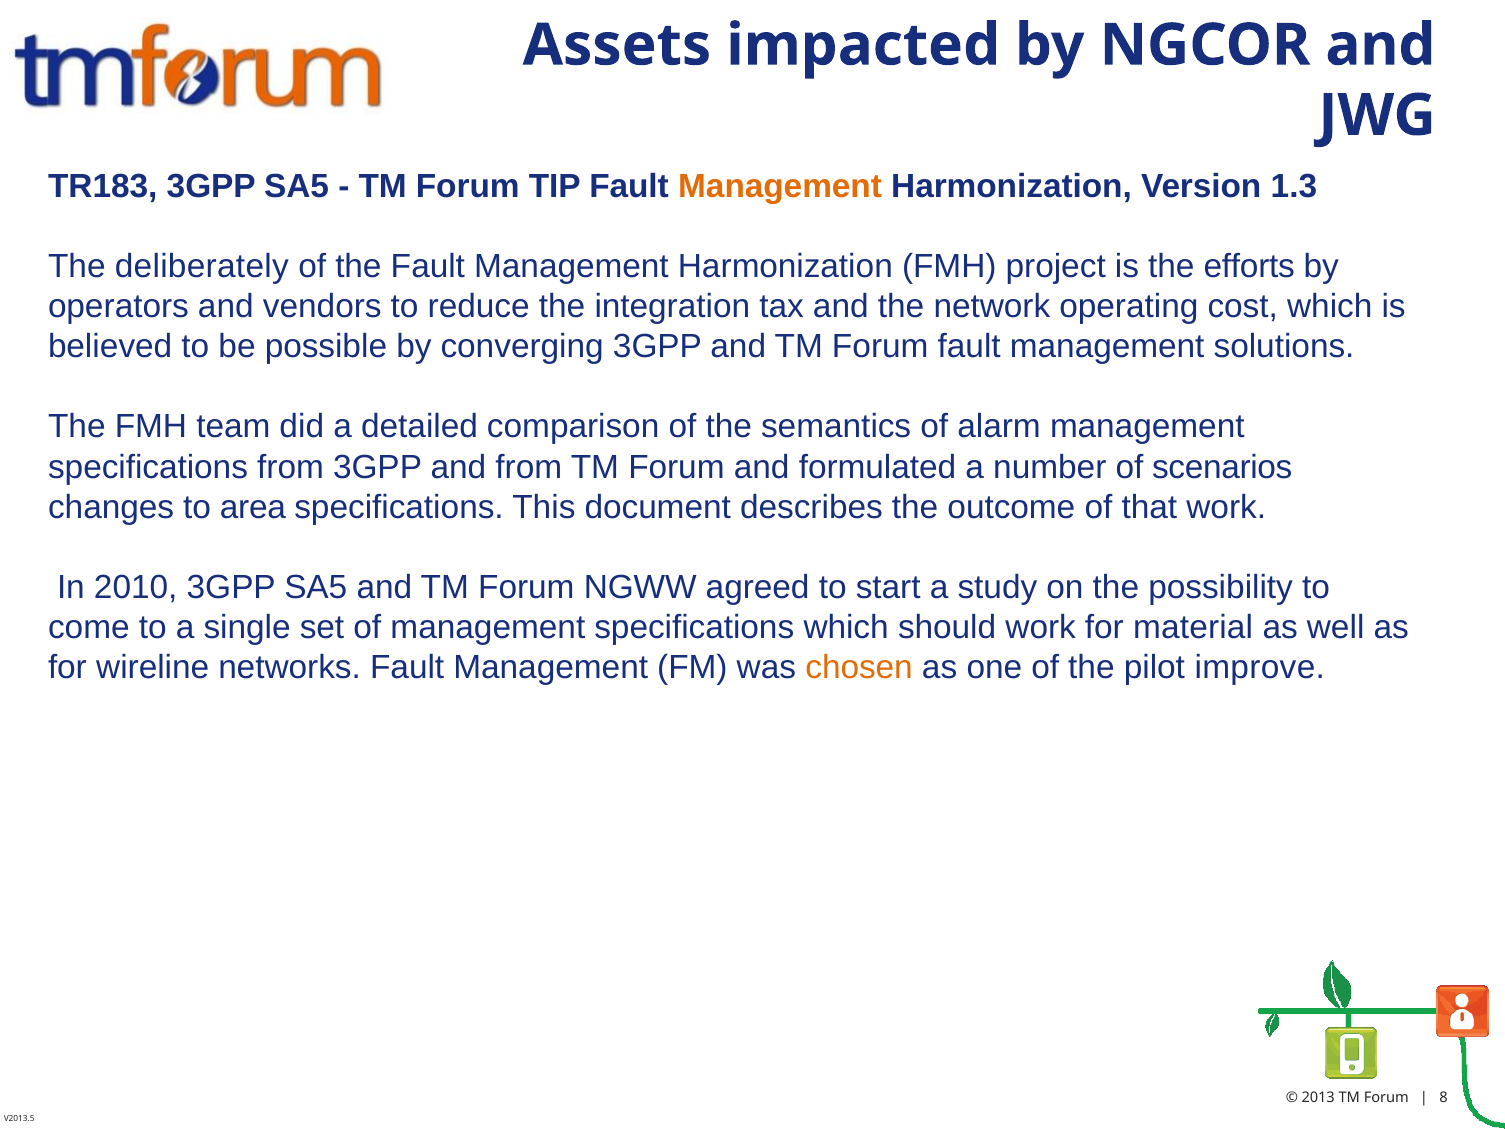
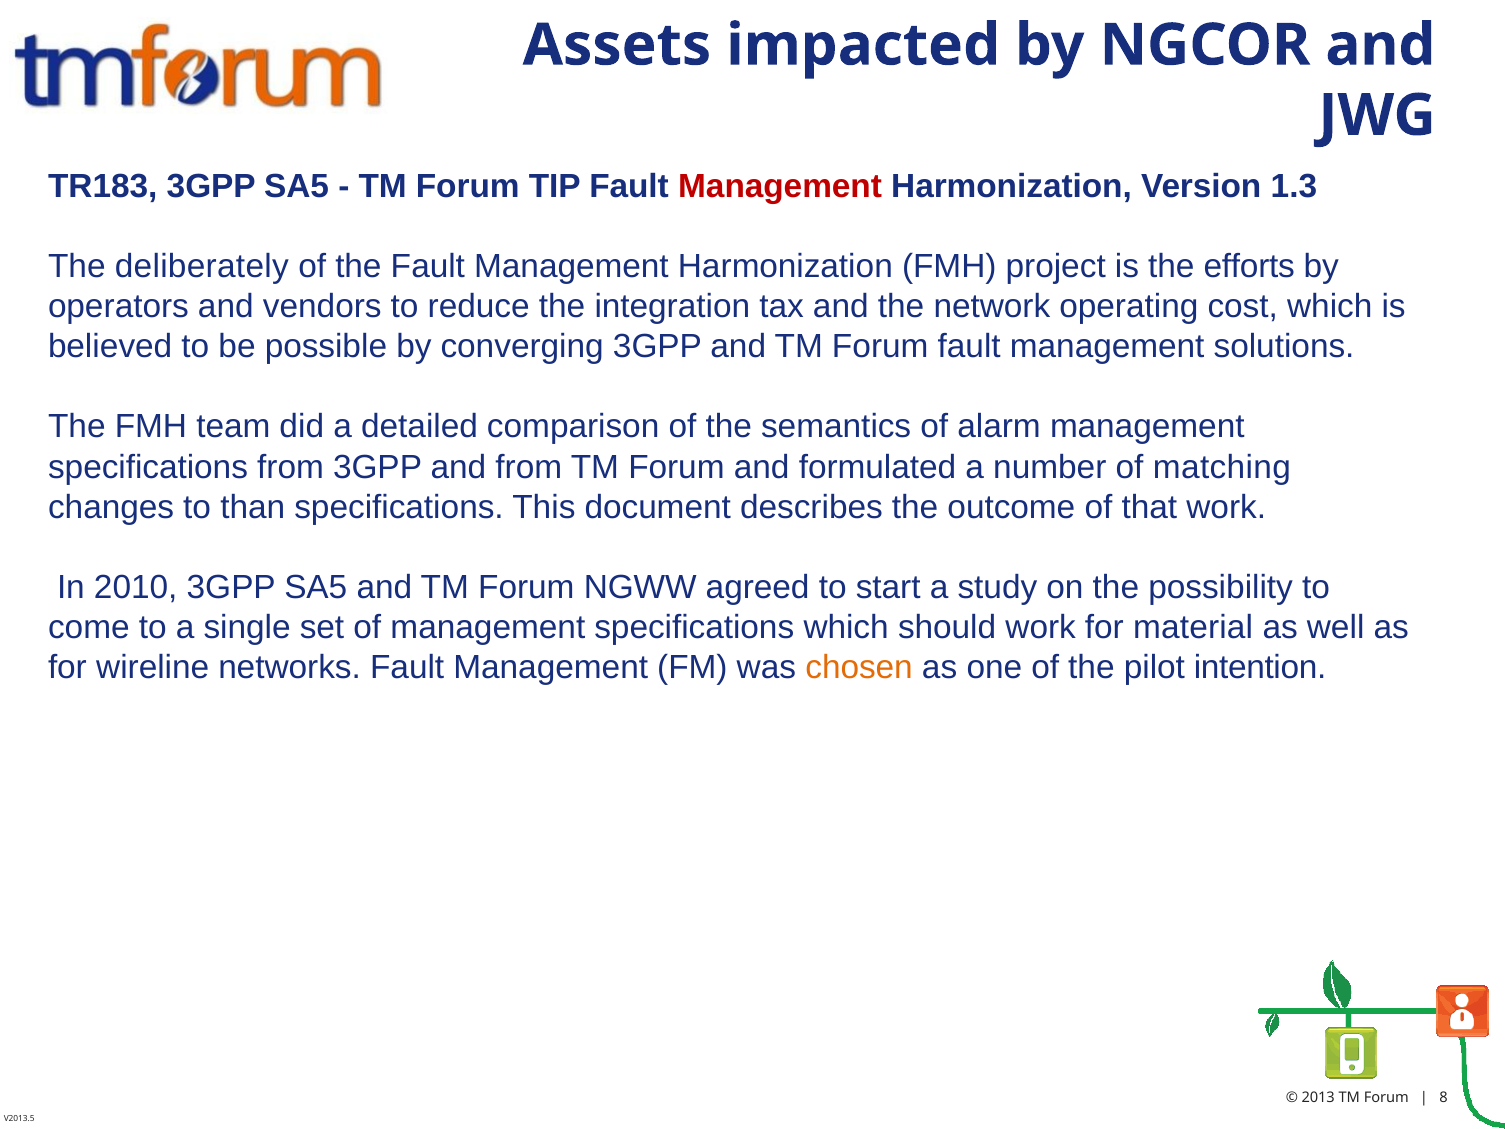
Management colour: orange -> red (780, 186)
scenarios: scenarios -> matching (1222, 467)
area: area -> than (253, 507)
improve: improve -> intention (1260, 668)
